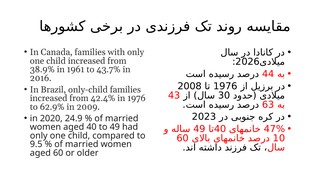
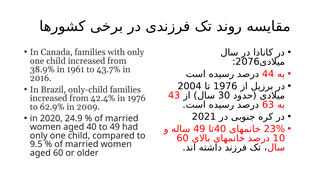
2026: 2026 -> 2076 (248, 62)
2008: 2008 -> 2004 (190, 86)
2023: 2023 -> 2021 (204, 117)
47%: 47% -> 23% (274, 129)
